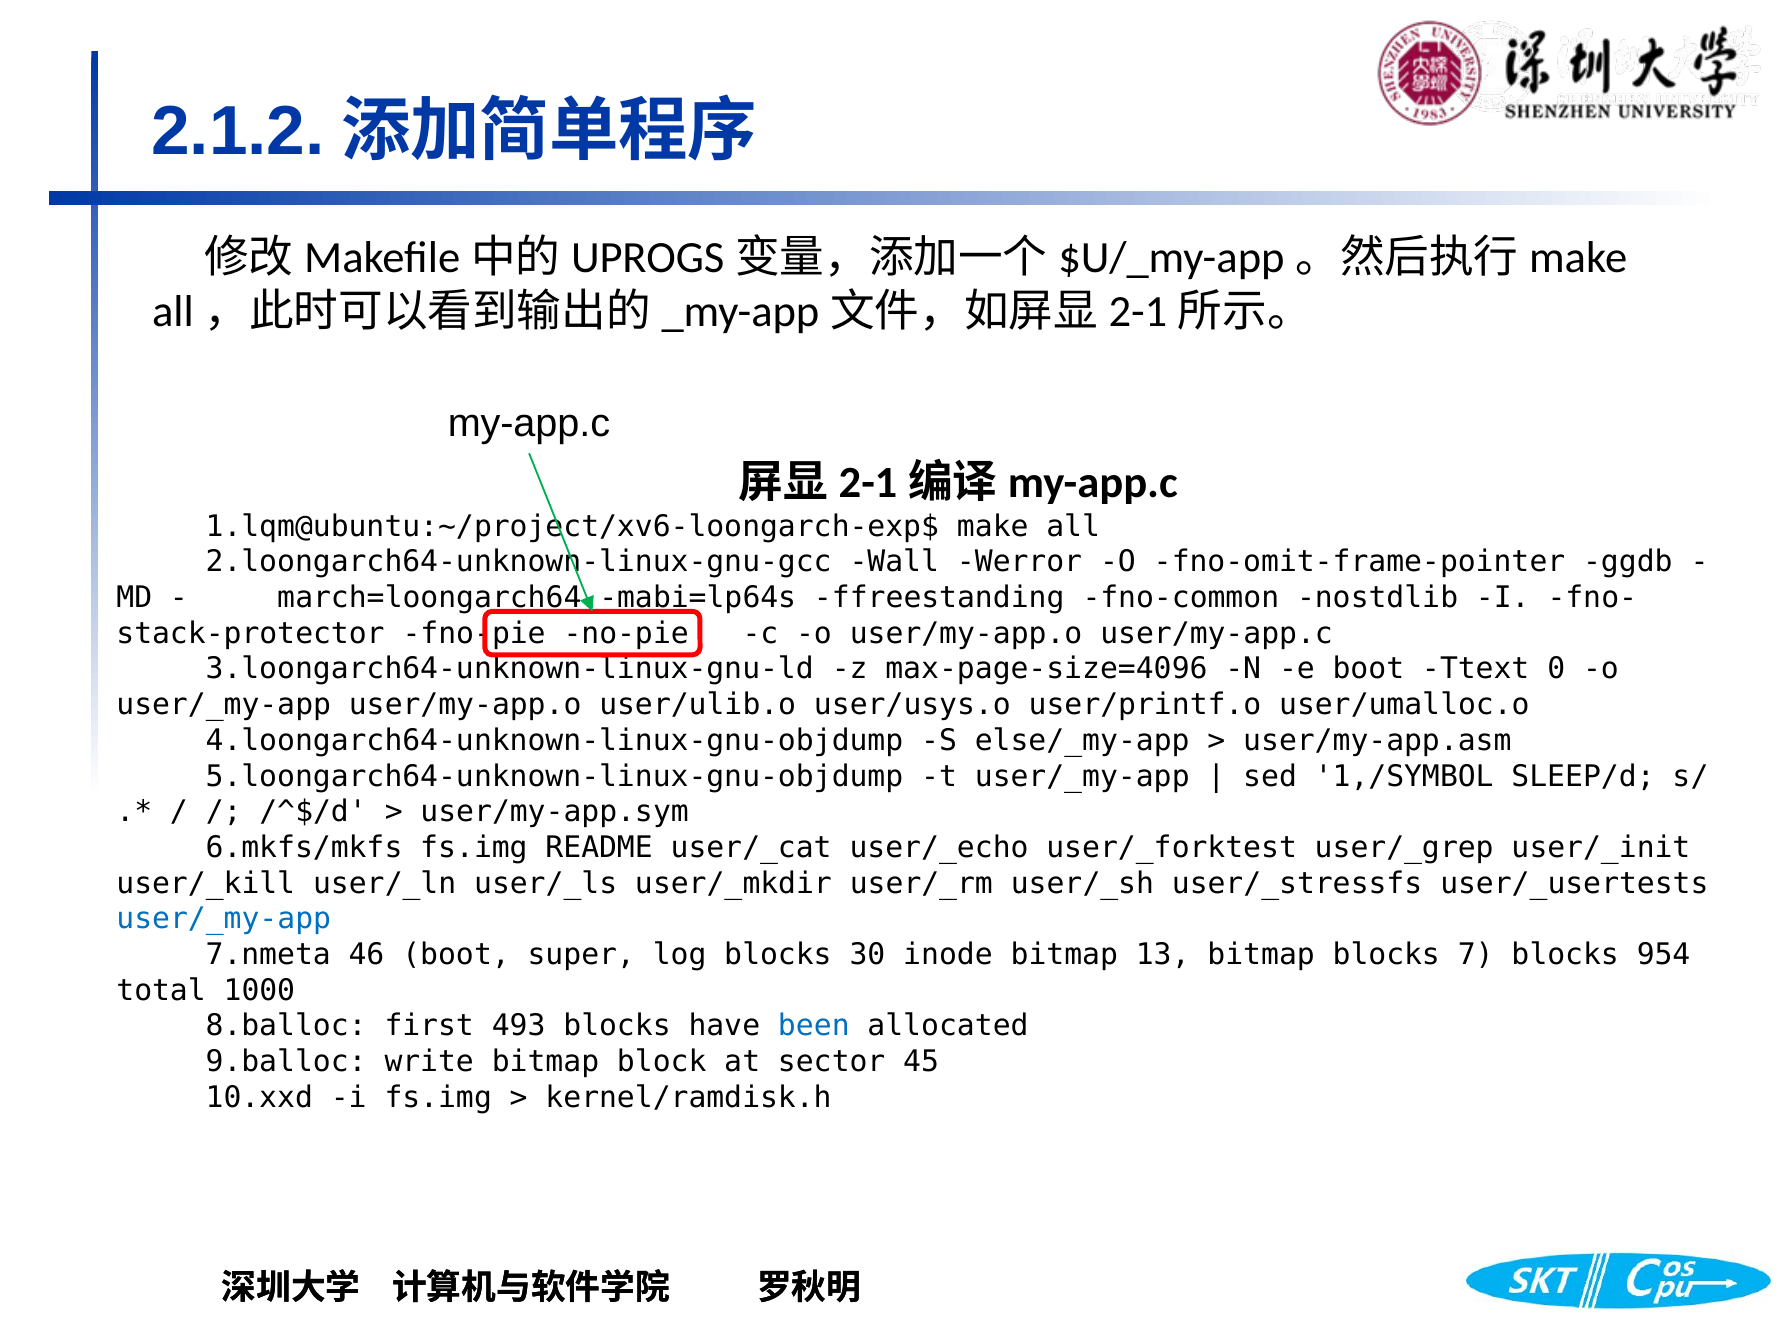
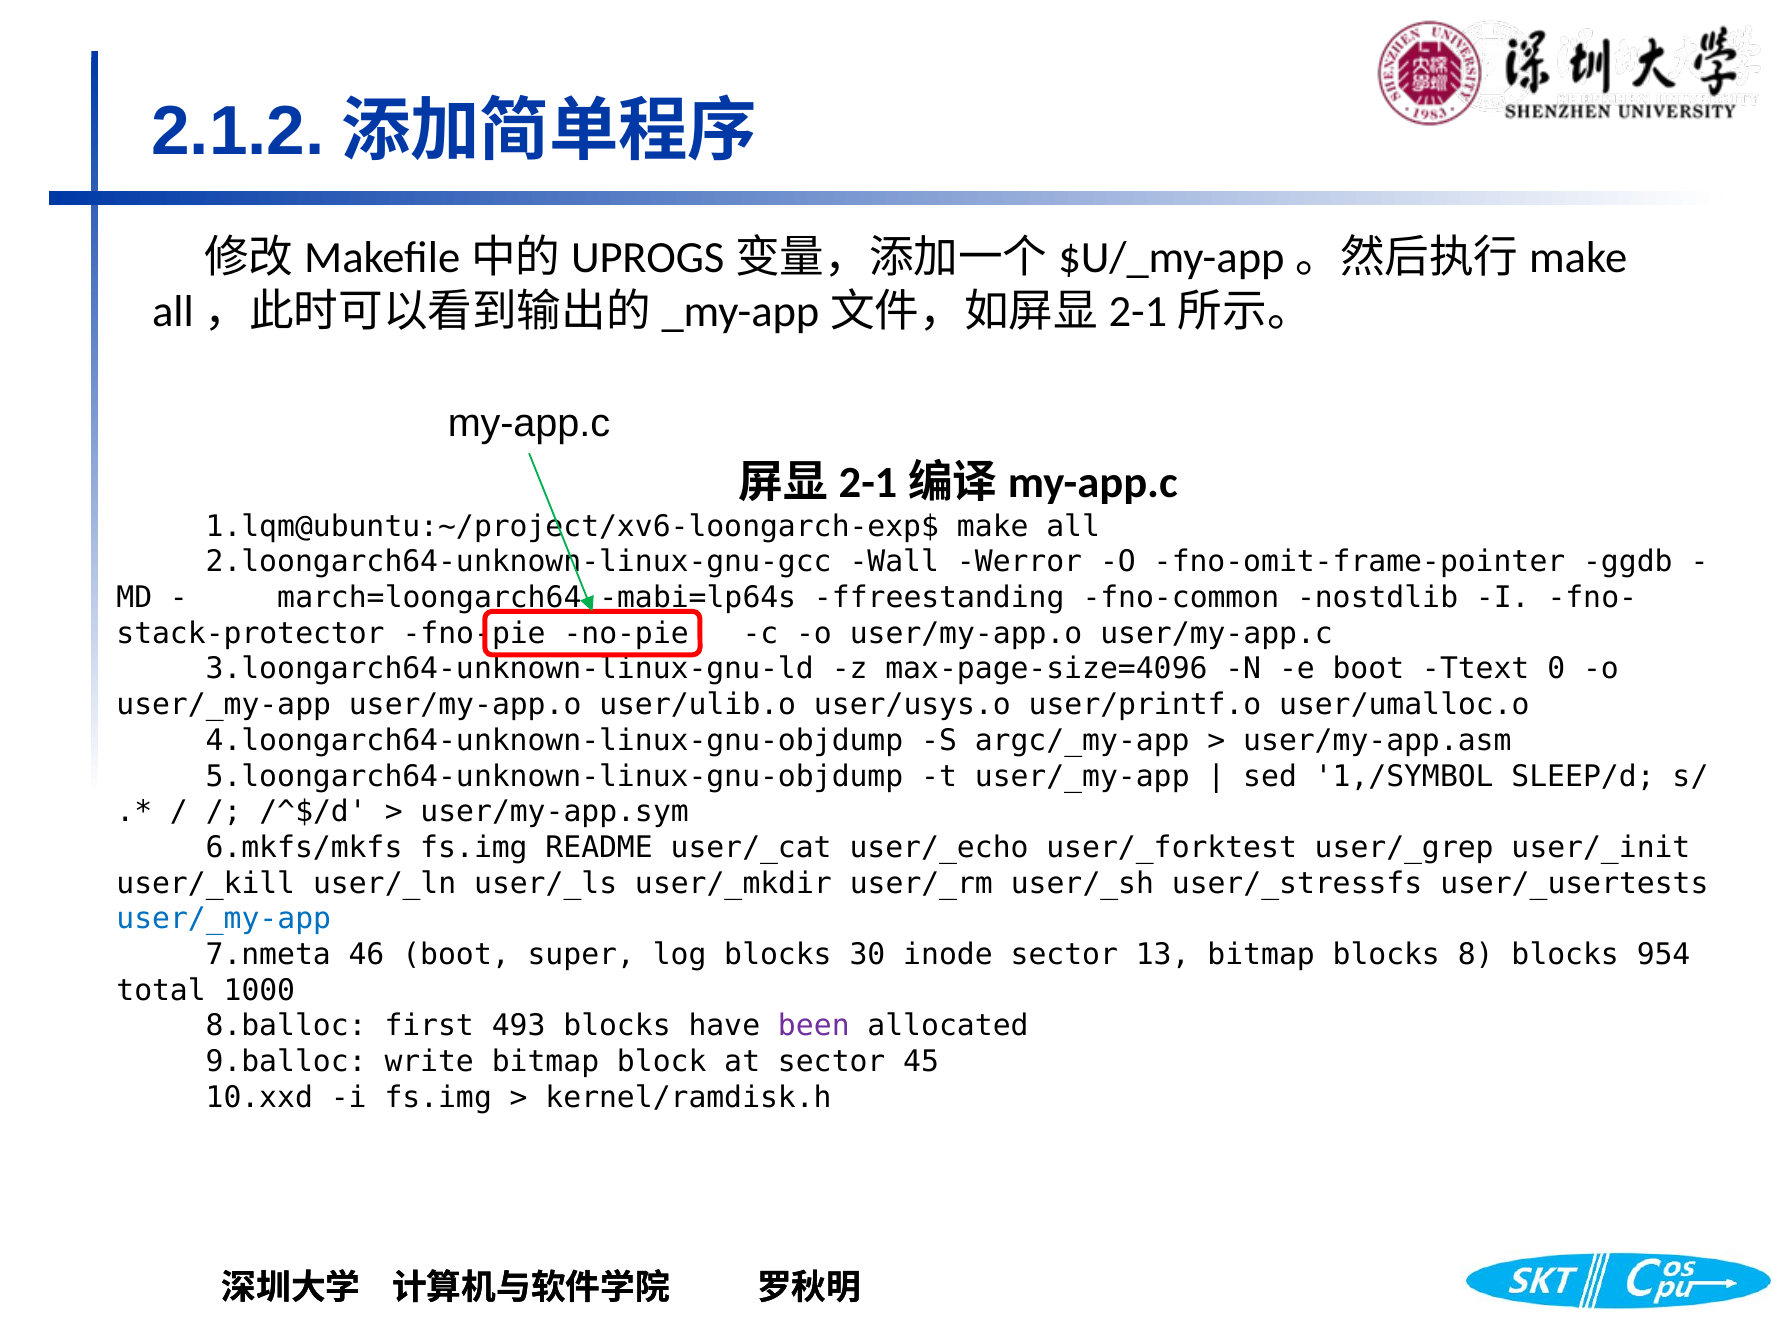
else/_my-app: else/_my-app -> argc/_my-app (1082, 741)
inode bitmap: bitmap -> sector (1064, 955)
7: 7 -> 8 (1476, 955)
been colour: blue -> purple (814, 1027)
